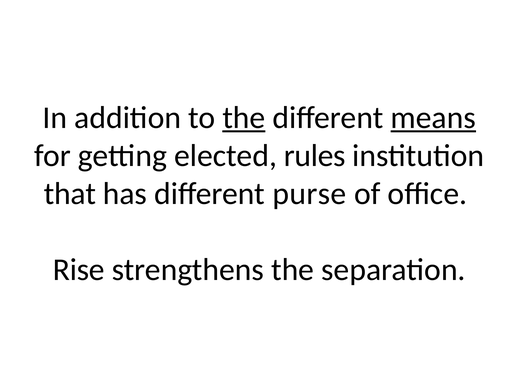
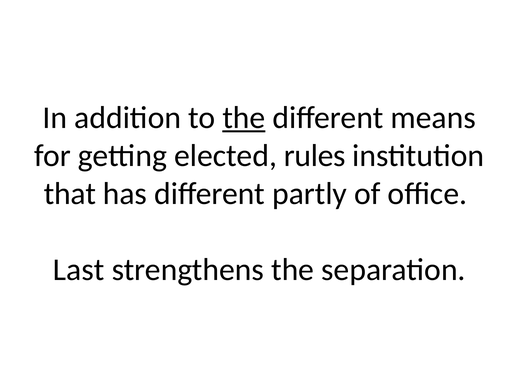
means underline: present -> none (433, 118)
purse: purse -> partly (310, 194)
Rise: Rise -> Last (79, 270)
